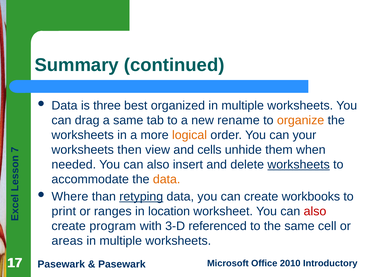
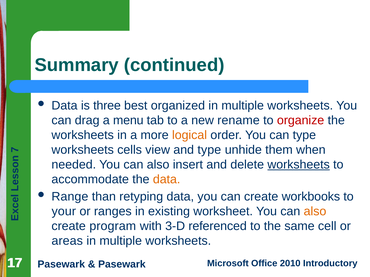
a same: same -> menu (128, 121)
organize colour: orange -> red (301, 121)
can your: your -> type (304, 135)
then: then -> cells (130, 150)
and cells: cells -> type (209, 150)
Where: Where -> Range (70, 197)
retyping underline: present -> none (141, 197)
print: print -> your (64, 212)
location: location -> existing (169, 212)
also colour: red -> orange (315, 212)
